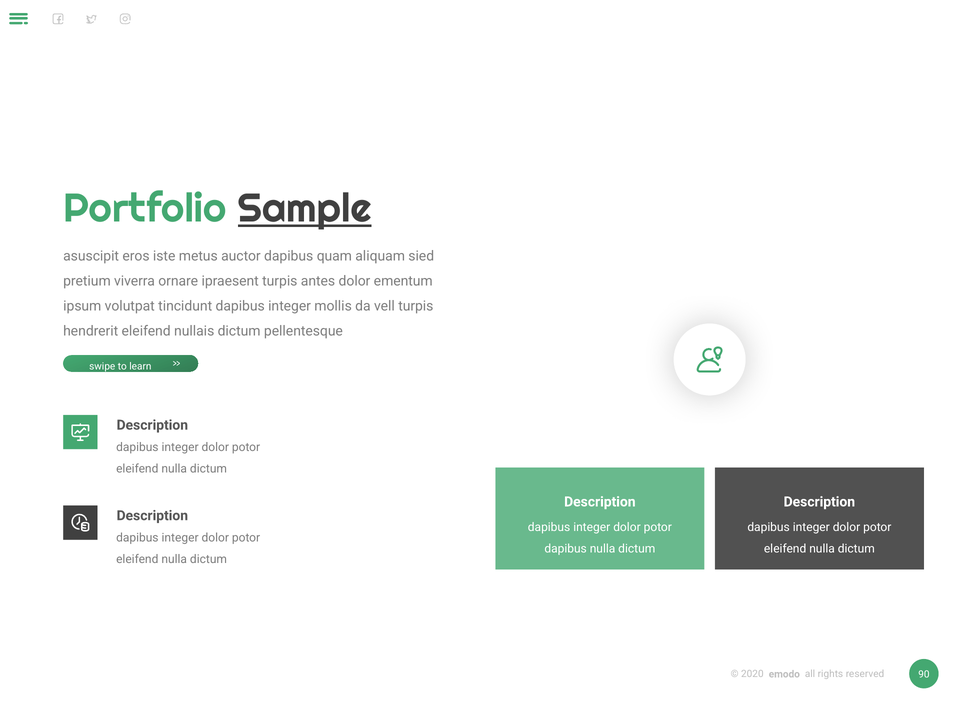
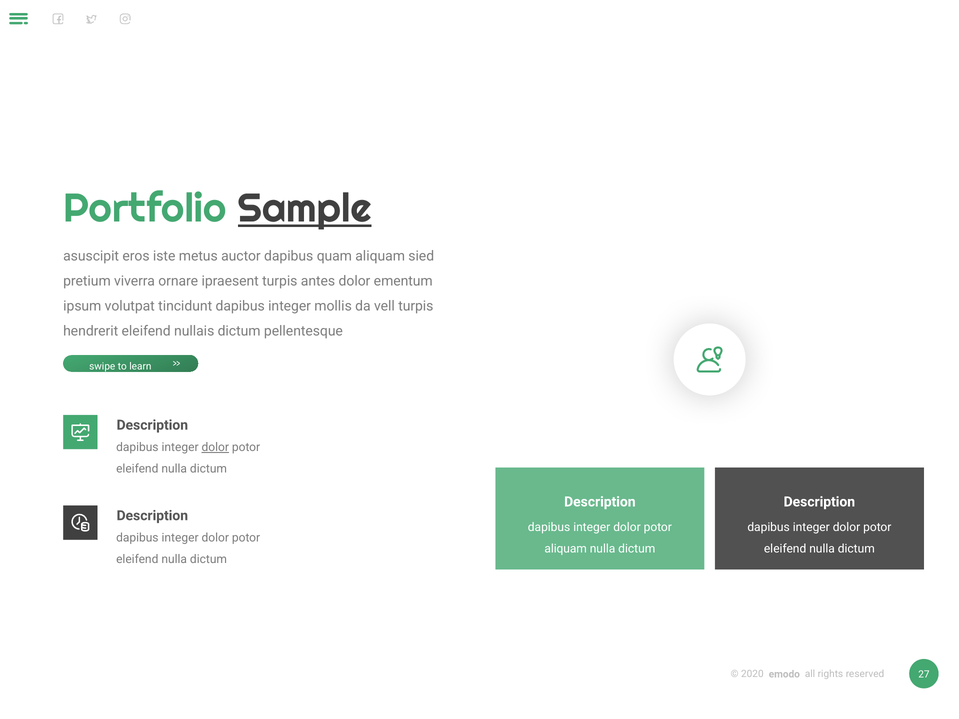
dolor underline: none -> present (215, 447)
dapibus: dapibus -> aliquam (566, 549)
90: 90 -> 27 (924, 675)
